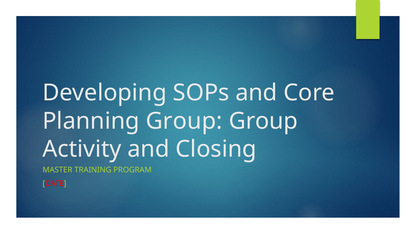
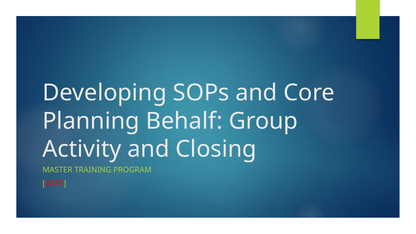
Planning Group: Group -> Behalf (184, 121)
